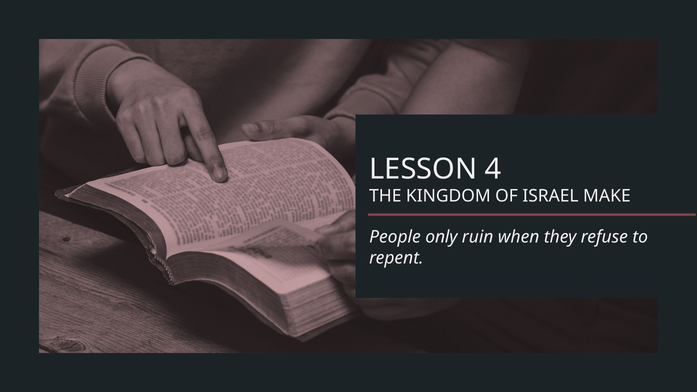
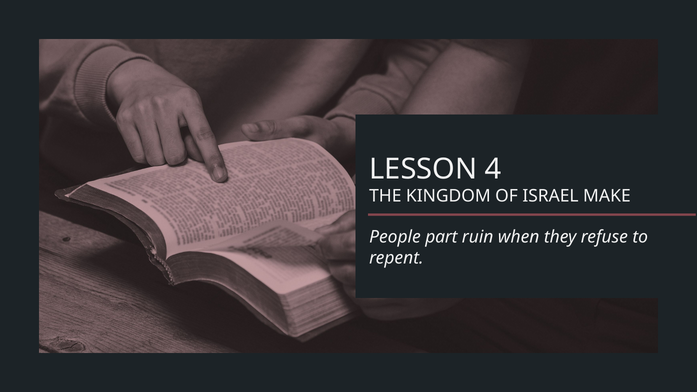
only: only -> part (441, 237)
